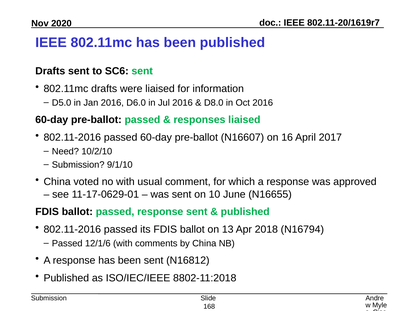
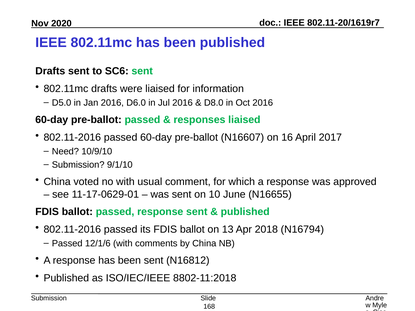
10/2/10: 10/2/10 -> 10/9/10 (97, 152)
